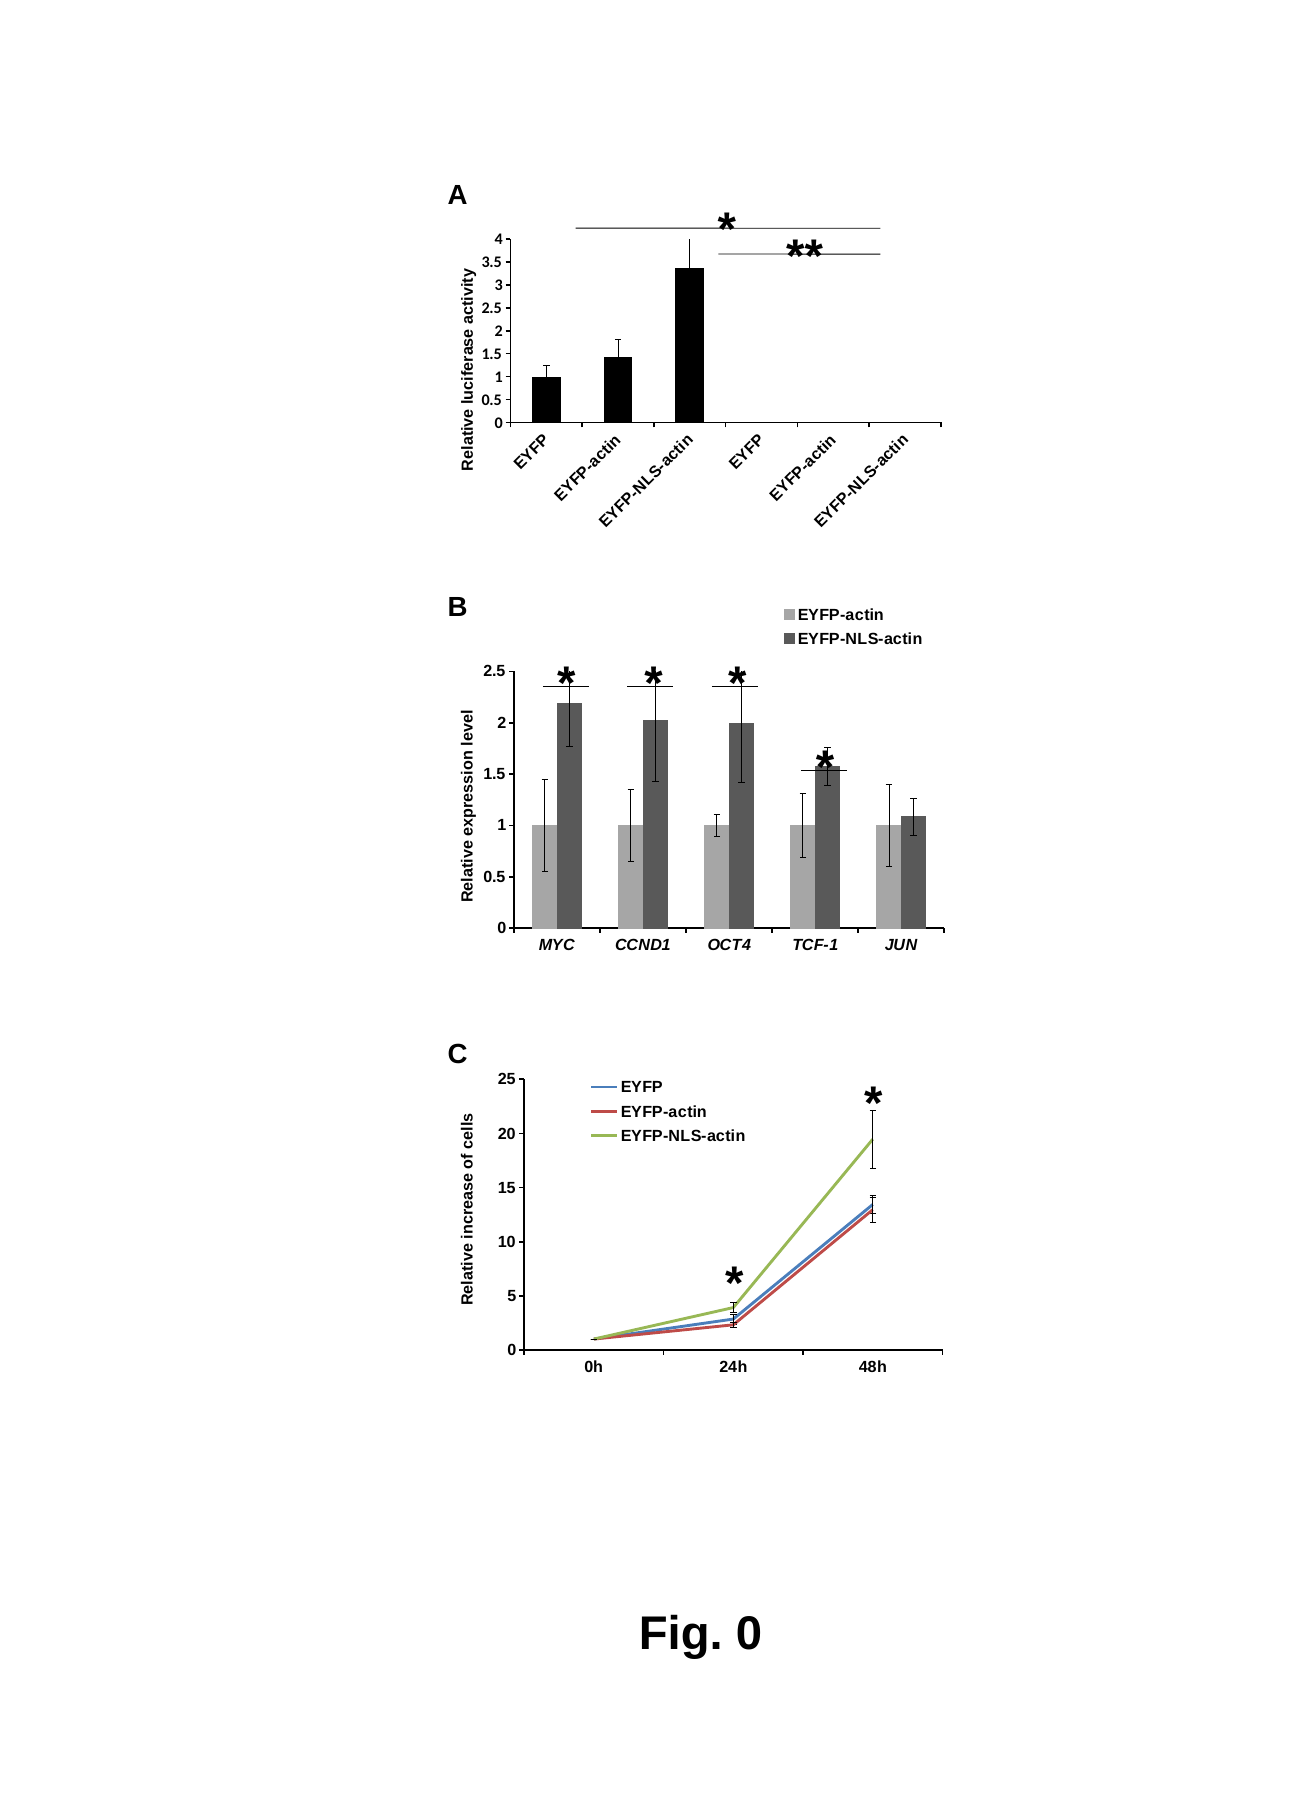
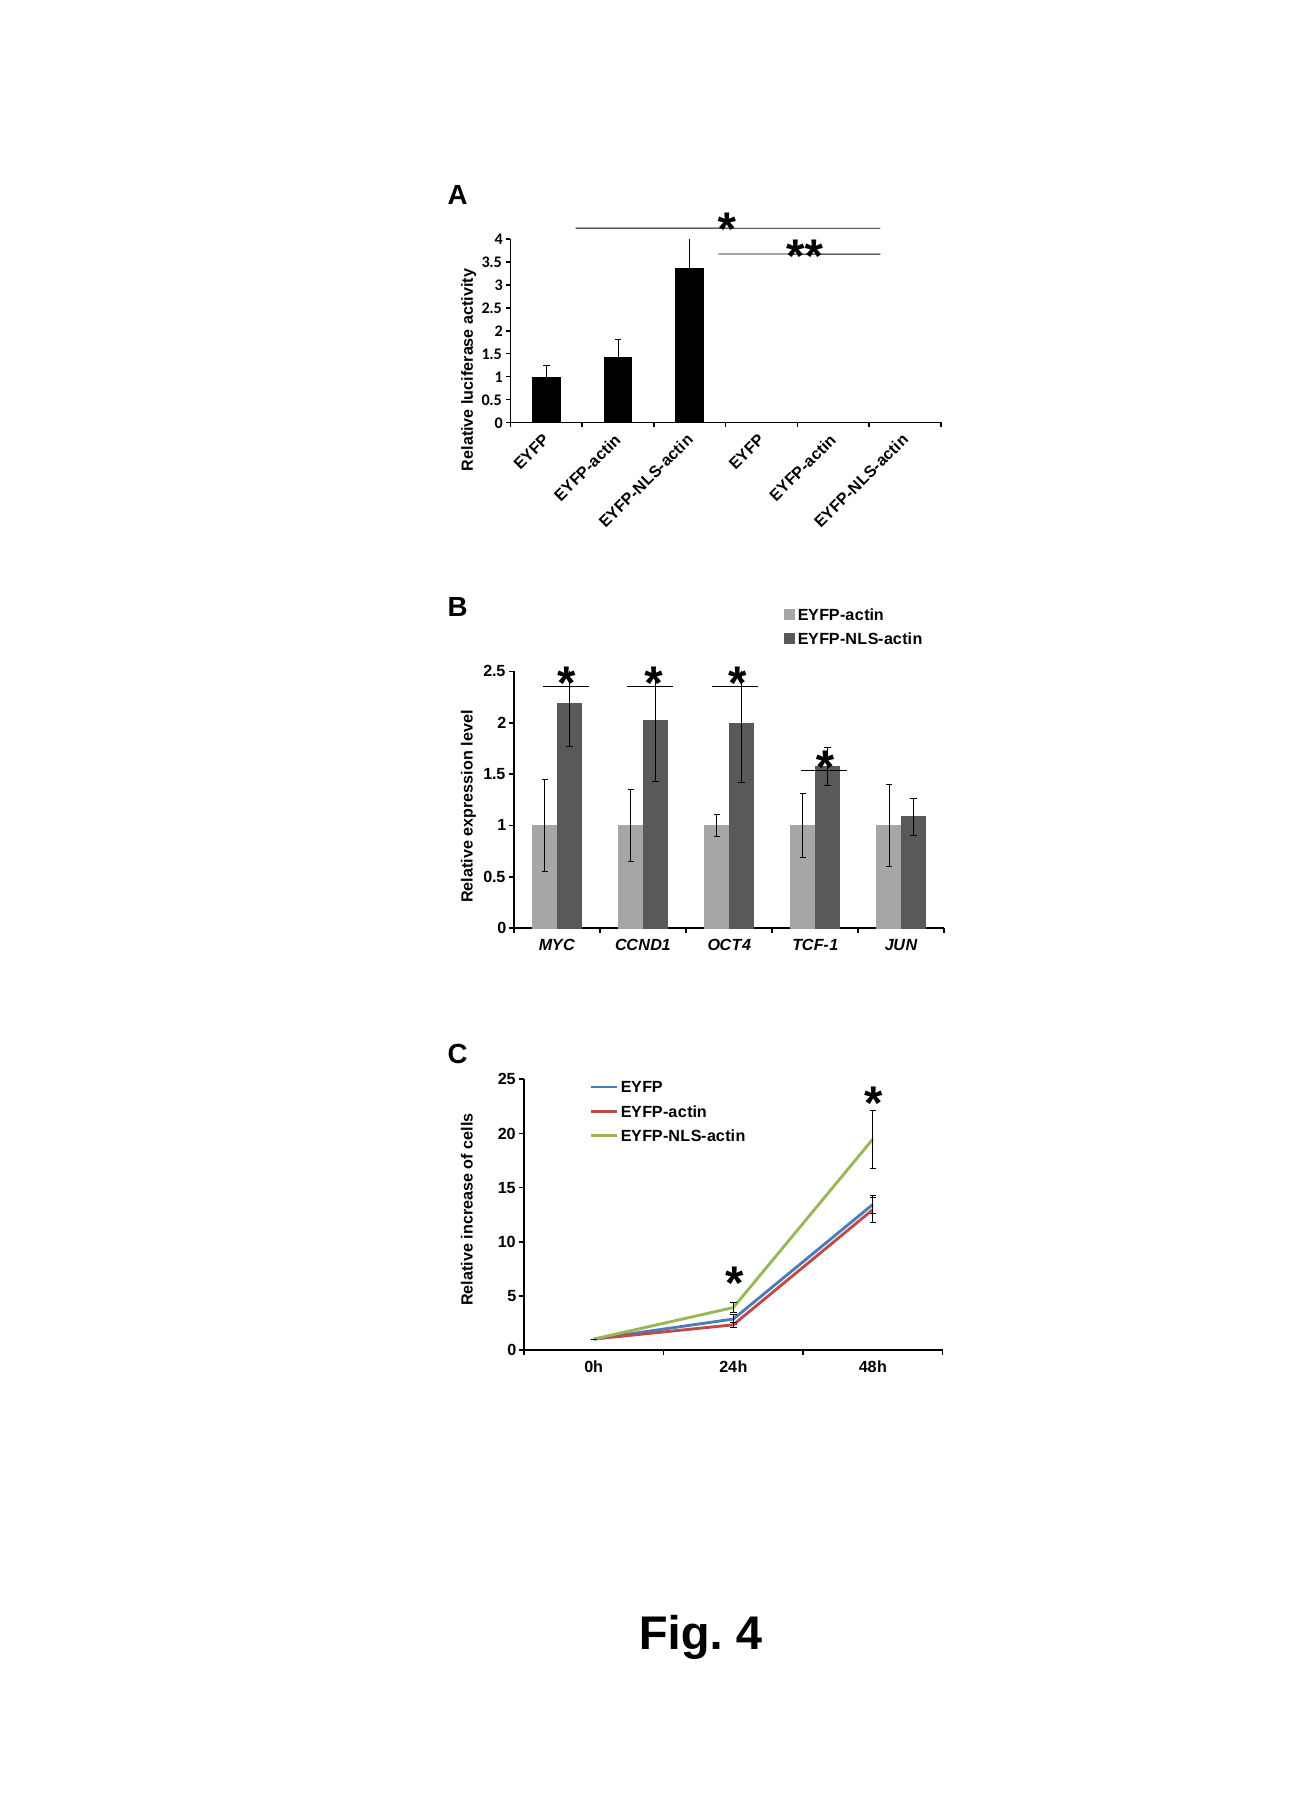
Fig 0: 0 -> 4 (749, 1634)
